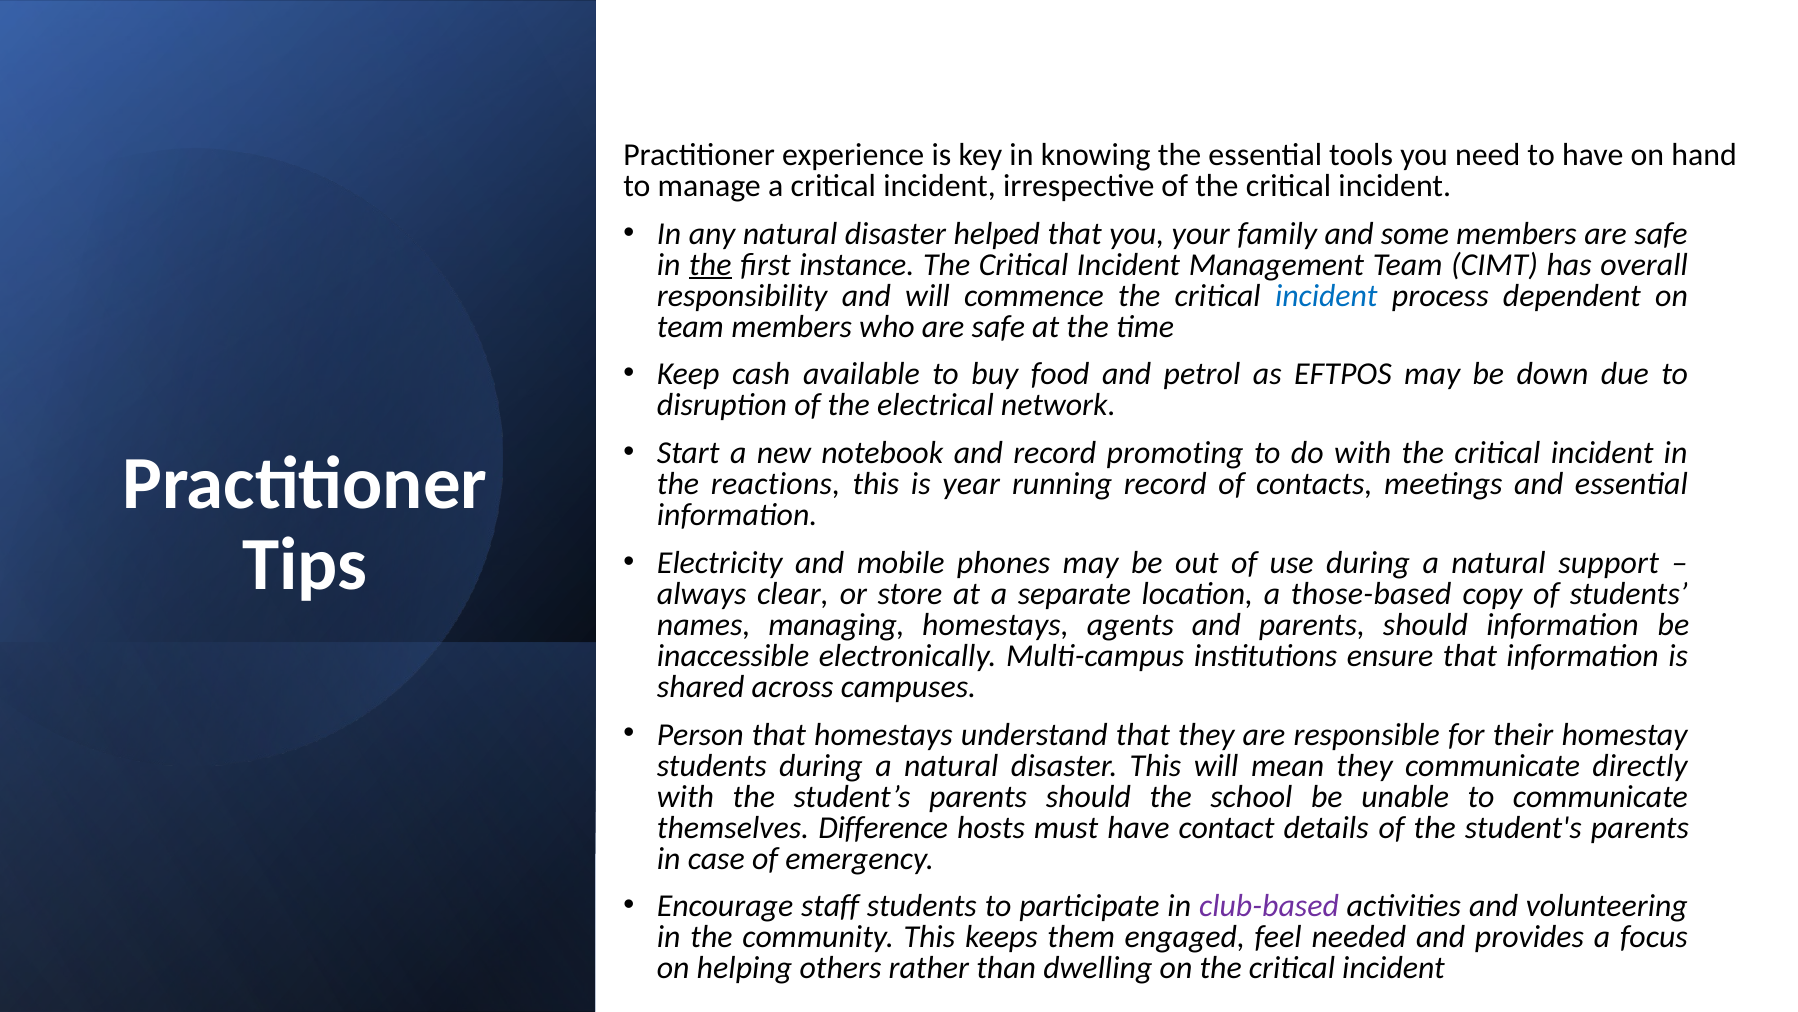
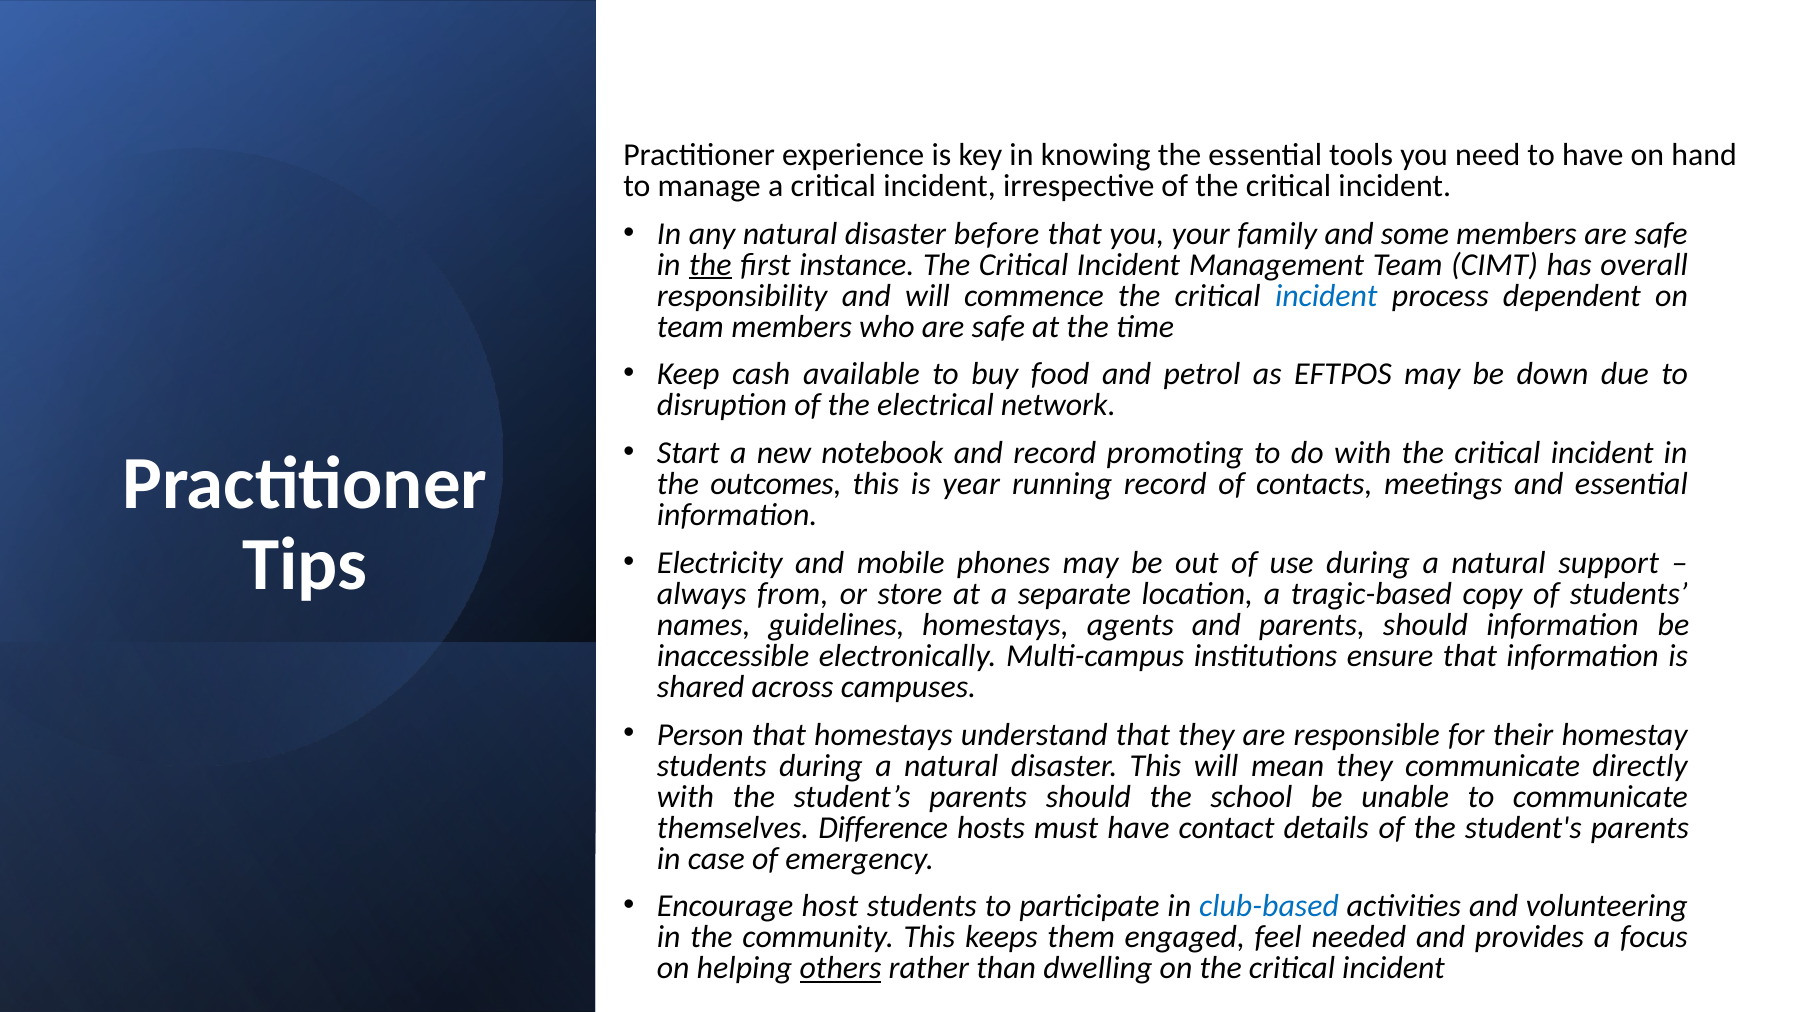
helped: helped -> before (997, 234)
reactions: reactions -> outcomes (776, 484)
clear: clear -> from (793, 594)
those-based: those-based -> tragic-based (1371, 594)
managing: managing -> guidelines (836, 625)
staff: staff -> host (830, 906)
club-based colour: purple -> blue (1269, 906)
others underline: none -> present (840, 968)
